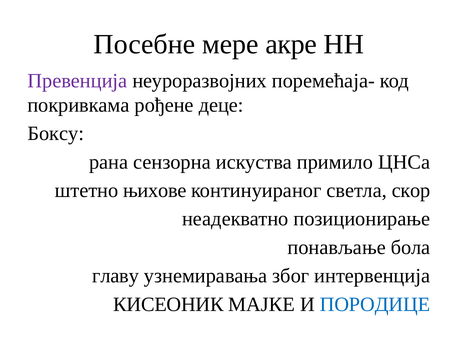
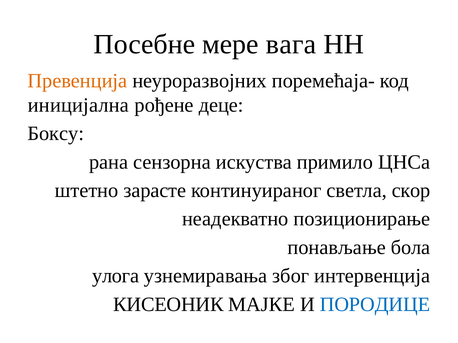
акре: акре -> вага (291, 44)
Превенција colour: purple -> orange (77, 81)
покривкама: покривкама -> иницијална (78, 105)
њихове: њихове -> зарасте (155, 191)
главу: главу -> улога (116, 276)
